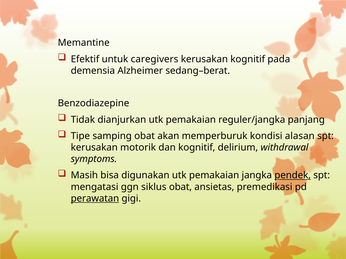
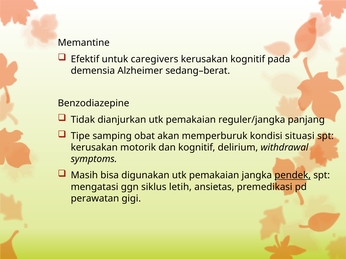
alasan: alasan -> situasi (300, 136)
siklus obat: obat -> letih (180, 187)
perawatan underline: present -> none (95, 199)
